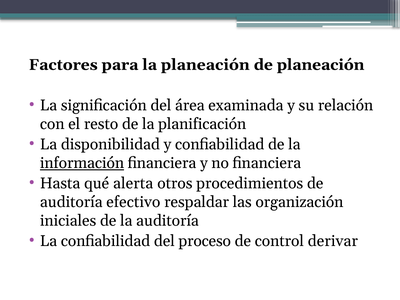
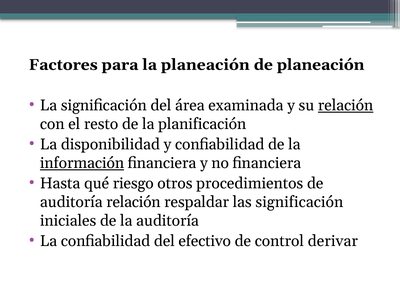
relación underline: none -> present (346, 105)
alerta: alerta -> riesgo (133, 183)
auditoría efectivo: efectivo -> relación (133, 202)
las organización: organización -> significación (299, 202)
proceso: proceso -> efectivo (205, 241)
